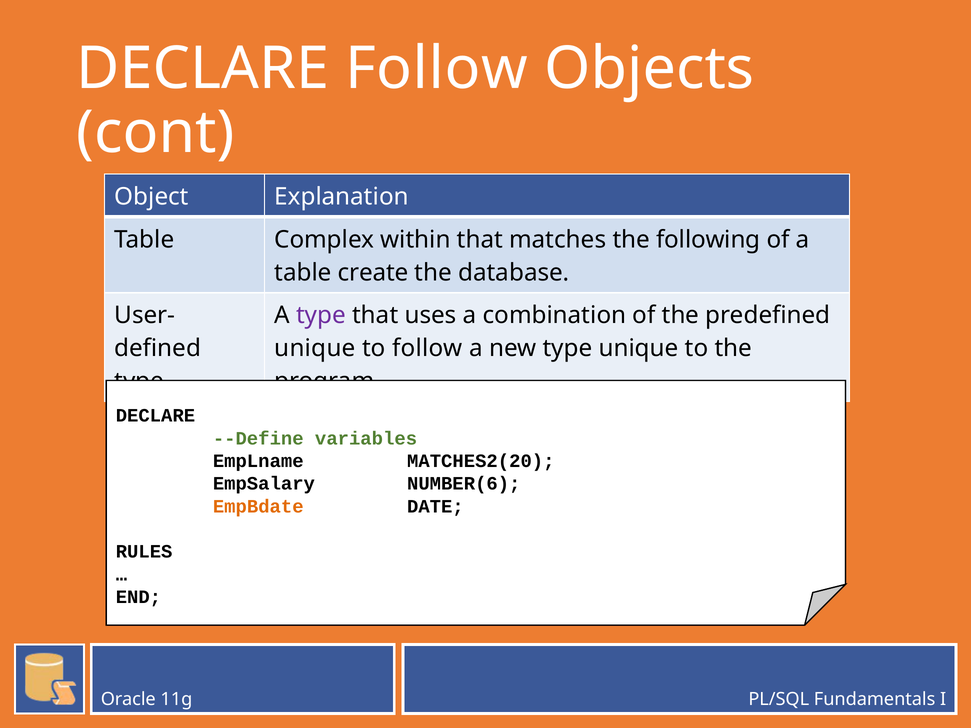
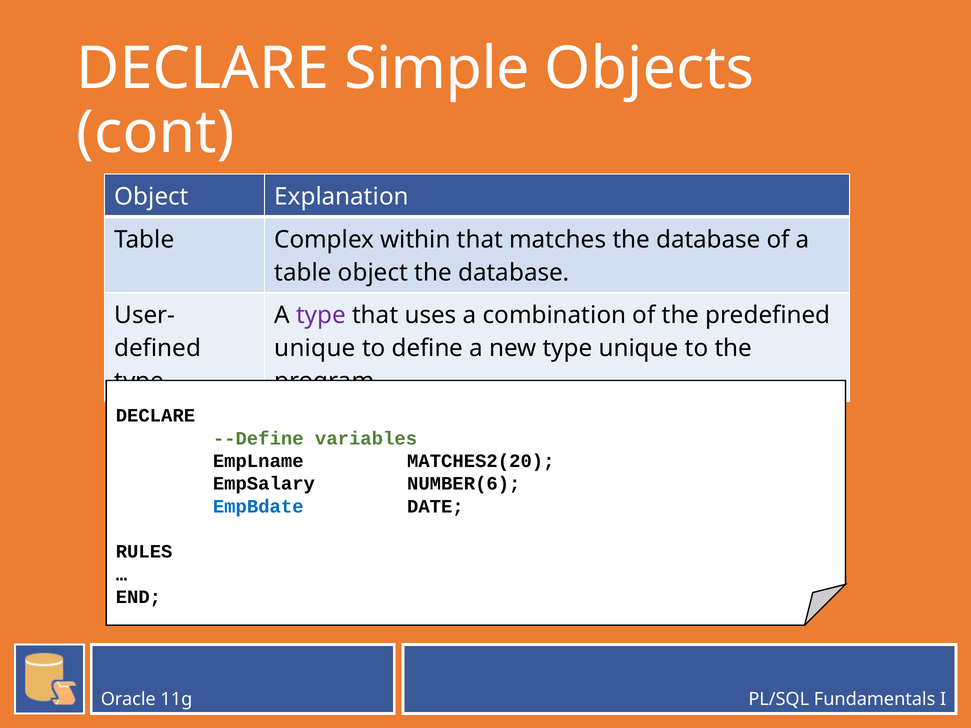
DECLARE Follow: Follow -> Simple (437, 68)
matches the following: following -> database (708, 240)
table create: create -> object (373, 273)
to follow: follow -> define (427, 349)
EmpBdate colour: orange -> blue (258, 507)
